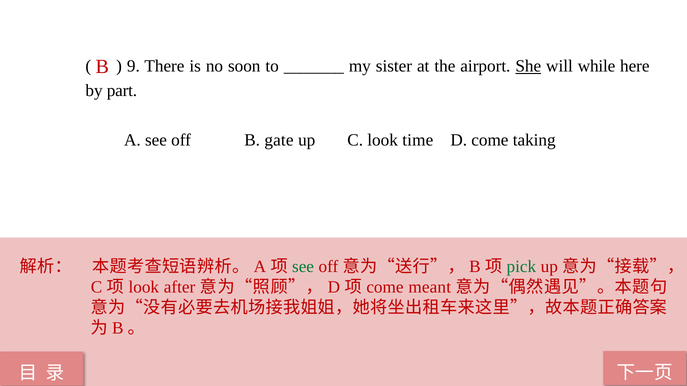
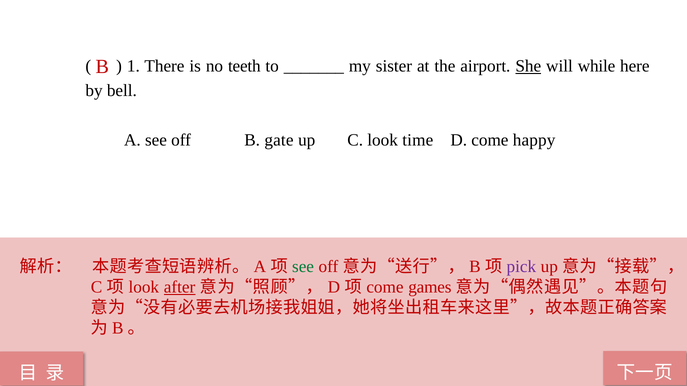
9: 9 -> 1 (133, 66)
soon: soon -> teeth (244, 66)
part: part -> bell (122, 91)
taking: taking -> happy (534, 140)
pick colour: green -> purple (521, 267)
after underline: none -> present (180, 287)
meant: meant -> games (430, 287)
